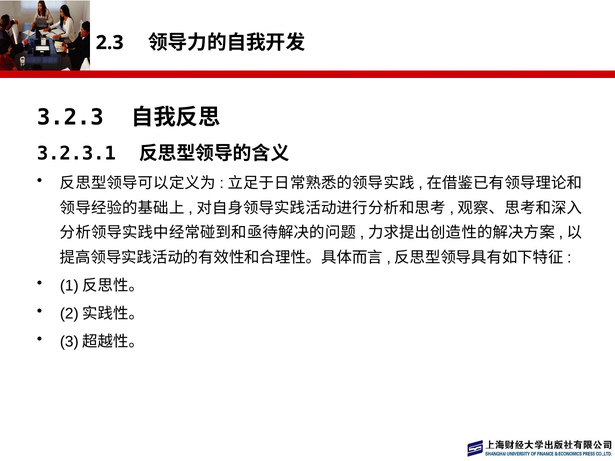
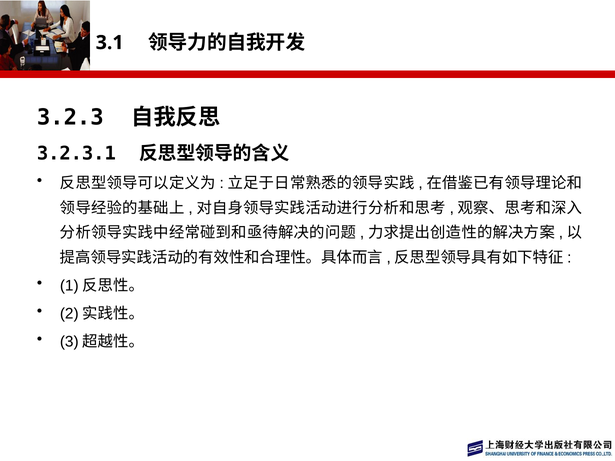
2.3: 2.3 -> 3.1 (110, 43)
